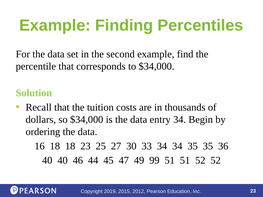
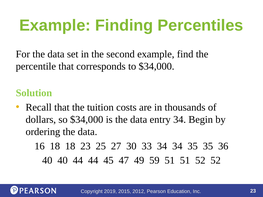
40 46: 46 -> 44 (78, 161)
99: 99 -> 59 (154, 161)
